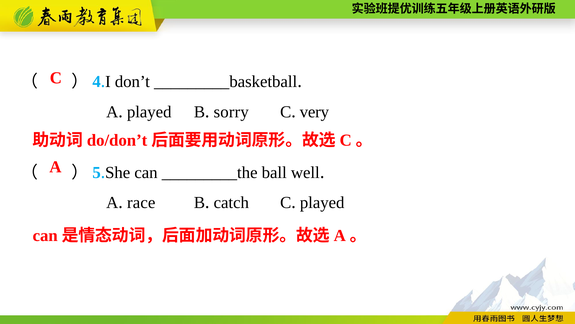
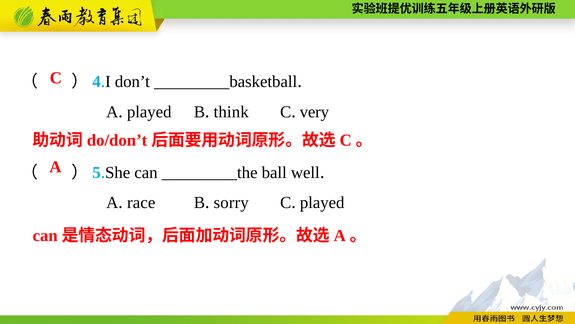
sorry: sorry -> think (231, 112)
catch: catch -> sorry (231, 202)
